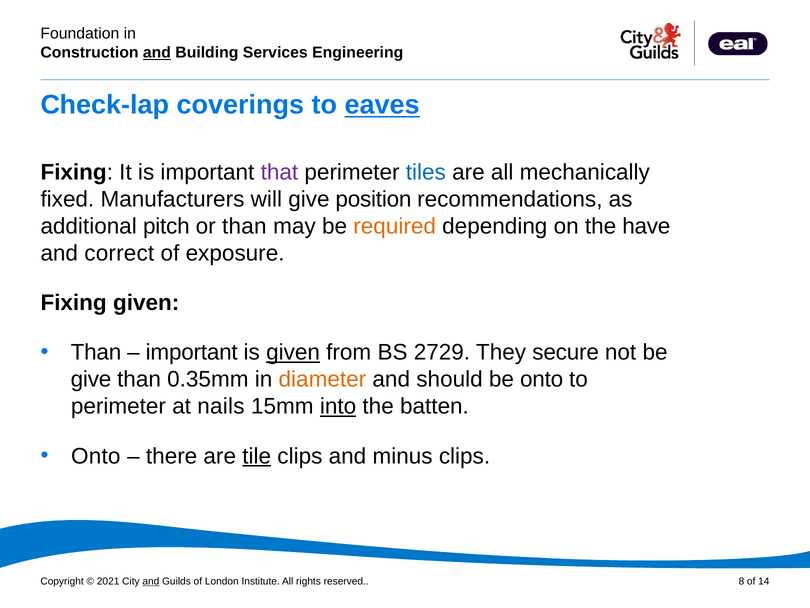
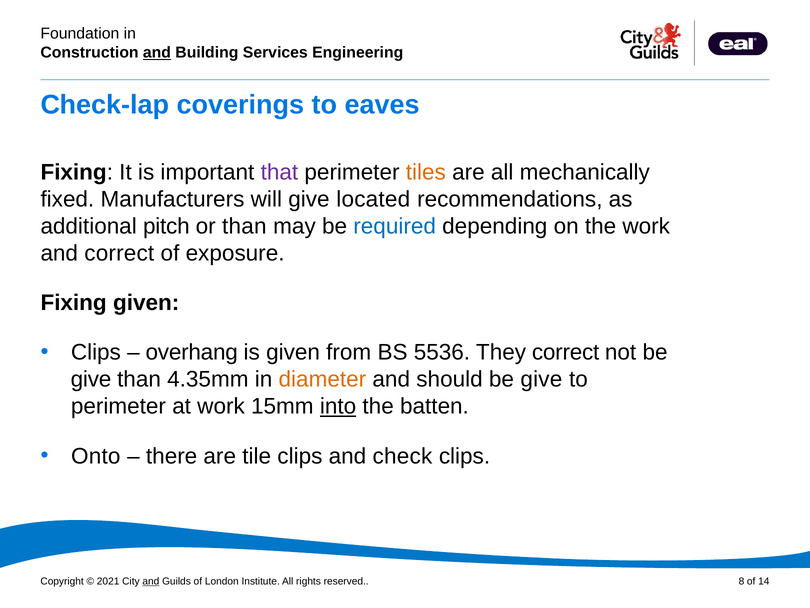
eaves underline: present -> none (382, 105)
tiles colour: blue -> orange (426, 172)
position: position -> located (373, 199)
required colour: orange -> blue (395, 226)
the have: have -> work (646, 226)
Than: Than -> Clips (96, 352)
important: important -> overhang (192, 352)
given underline: present -> none (293, 352)
2729: 2729 -> 5536 (442, 352)
They secure: secure -> correct (566, 352)
0.35mm: 0.35mm -> 4.35mm (208, 379)
should be onto: onto -> give (541, 379)
at nails: nails -> work (221, 406)
tile underline: present -> none (257, 456)
minus: minus -> check (402, 456)
